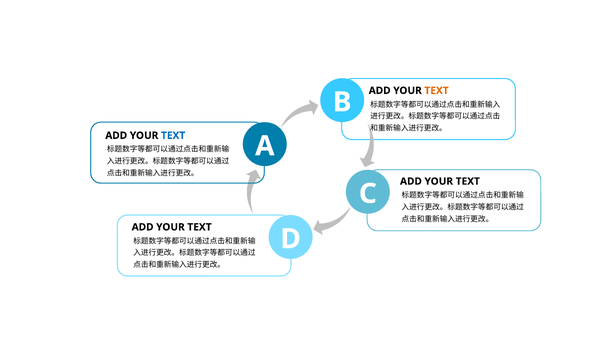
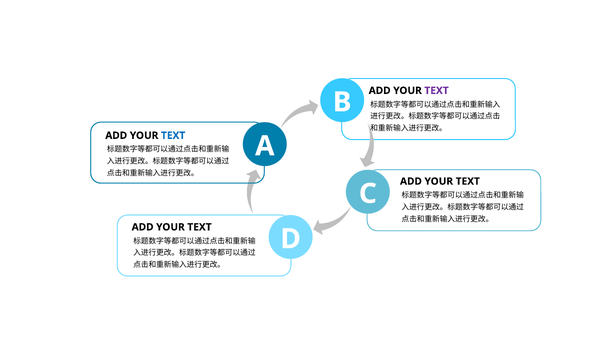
TEXT colour: orange -> purple (437, 91)
